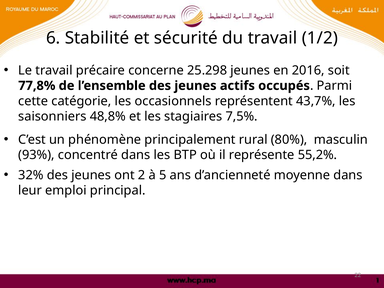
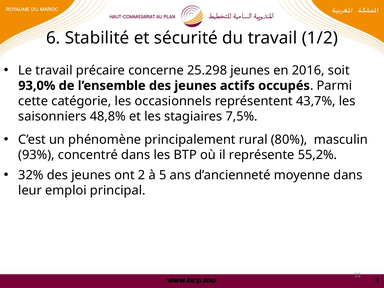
77,8%: 77,8% -> 93,0% (37, 86)
